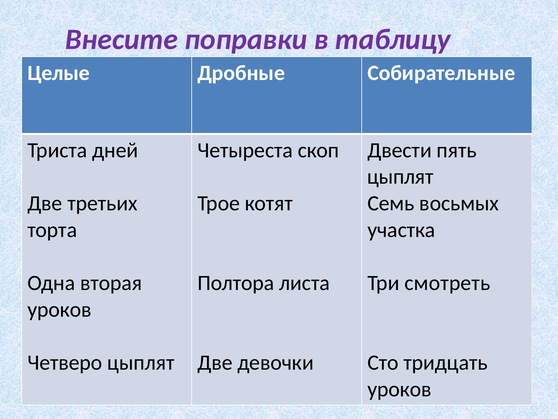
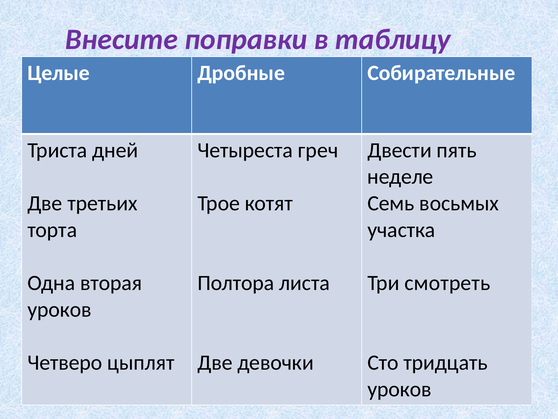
скоп: скоп -> греч (318, 150)
цыплят: цыплят -> неделе (400, 177)
